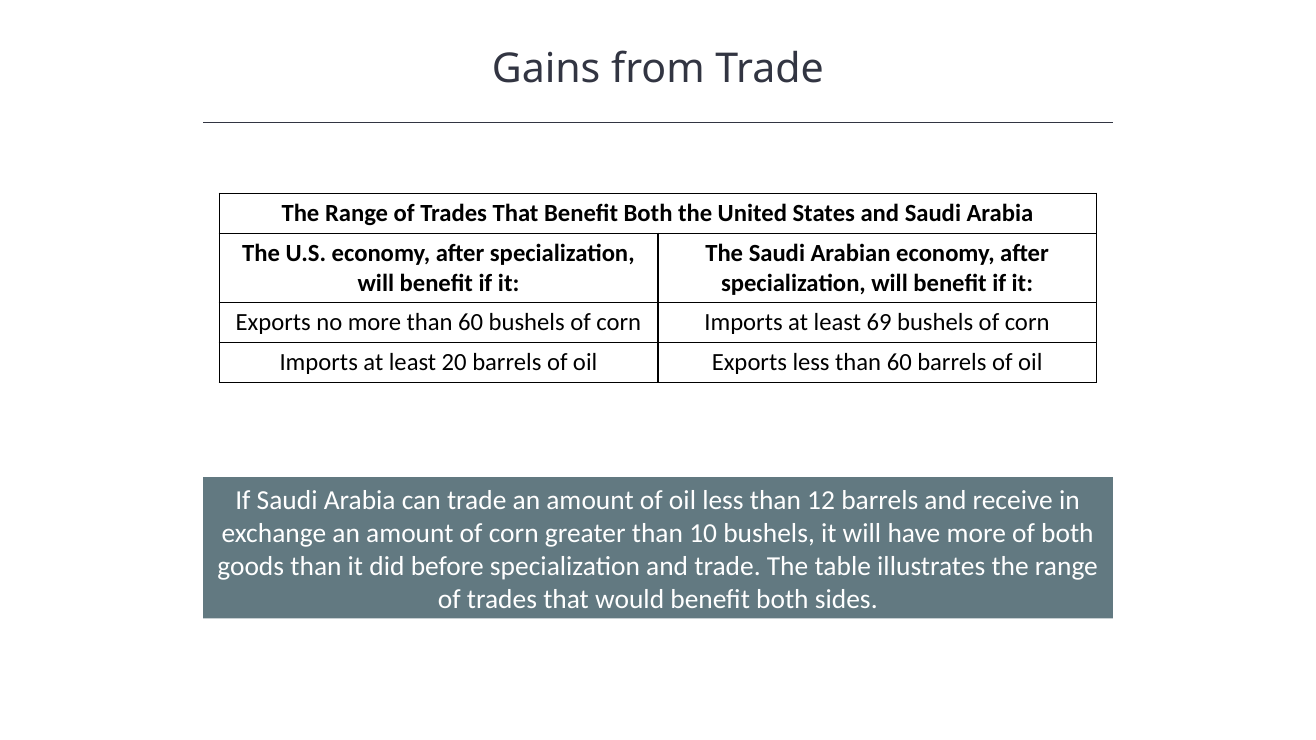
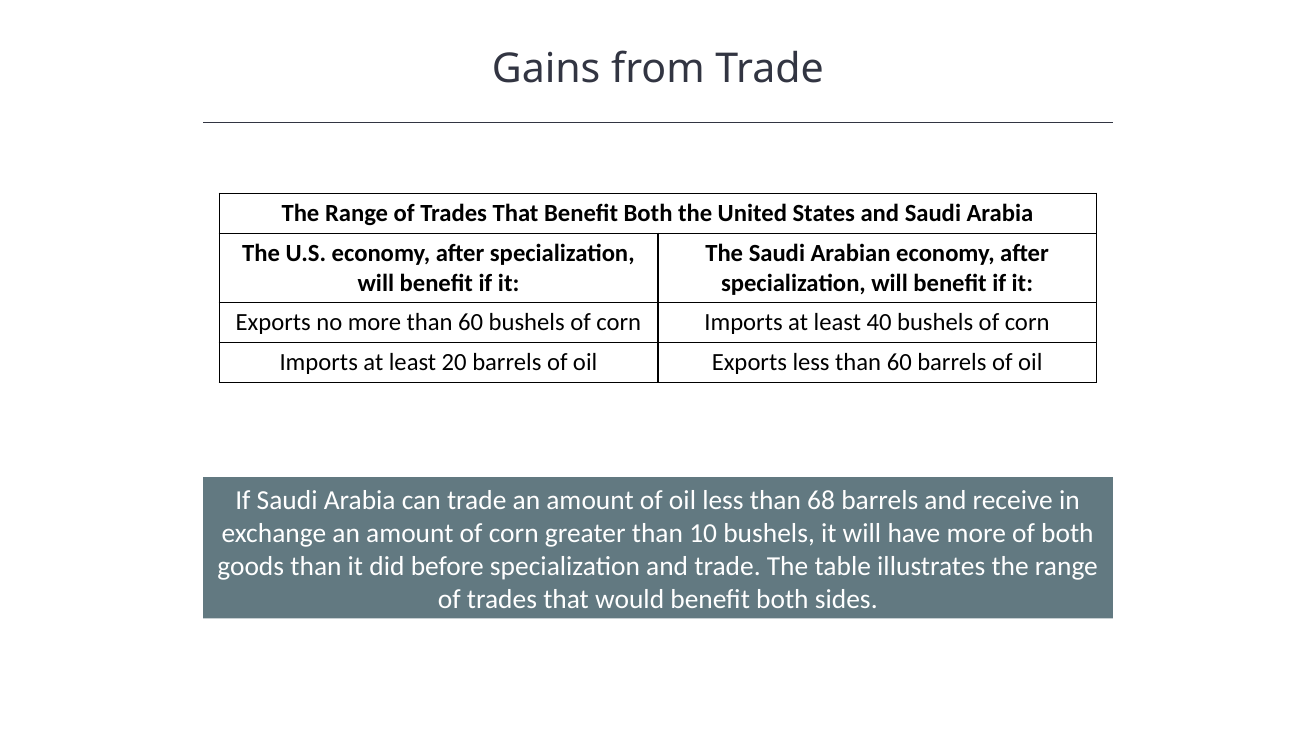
69: 69 -> 40 (879, 323)
12: 12 -> 68 (821, 500)
